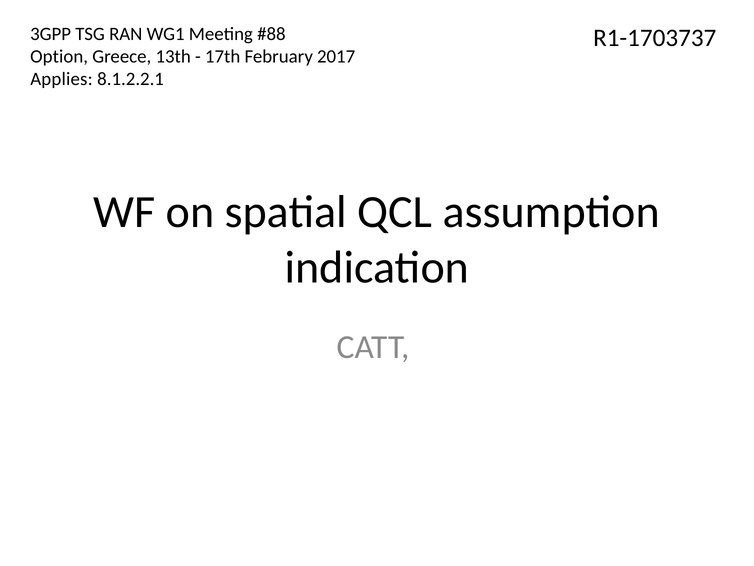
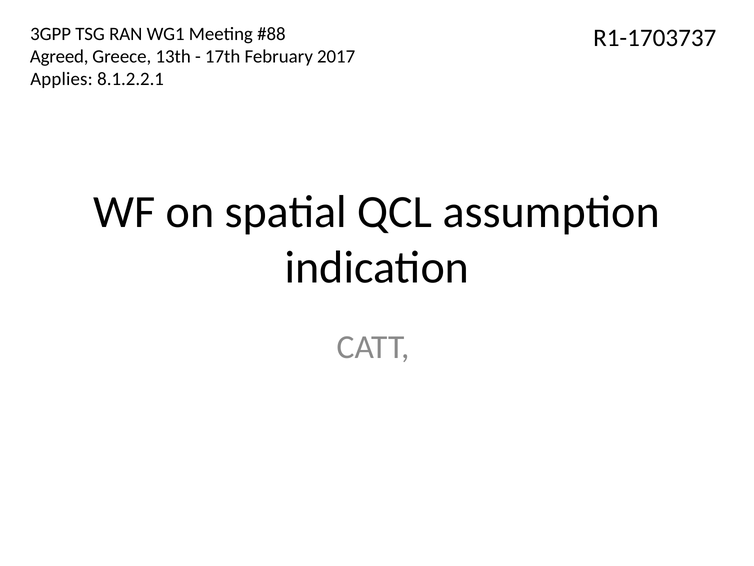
Option: Option -> Agreed (59, 56)
